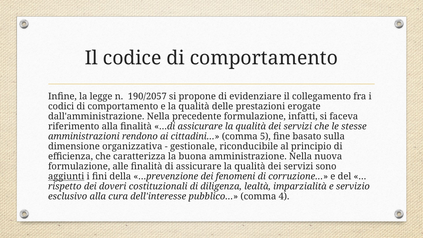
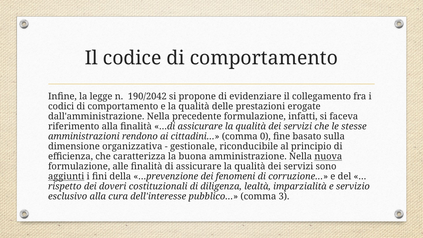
190/2057: 190/2057 -> 190/2042 (147, 97)
5: 5 -> 0 (265, 136)
nuova underline: none -> present (328, 156)
4: 4 -> 3 (284, 196)
